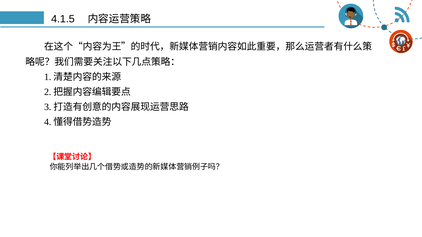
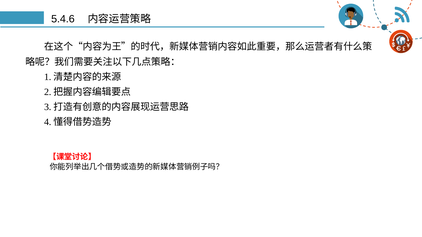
4.1.5: 4.1.5 -> 5.4.6 (63, 19)
